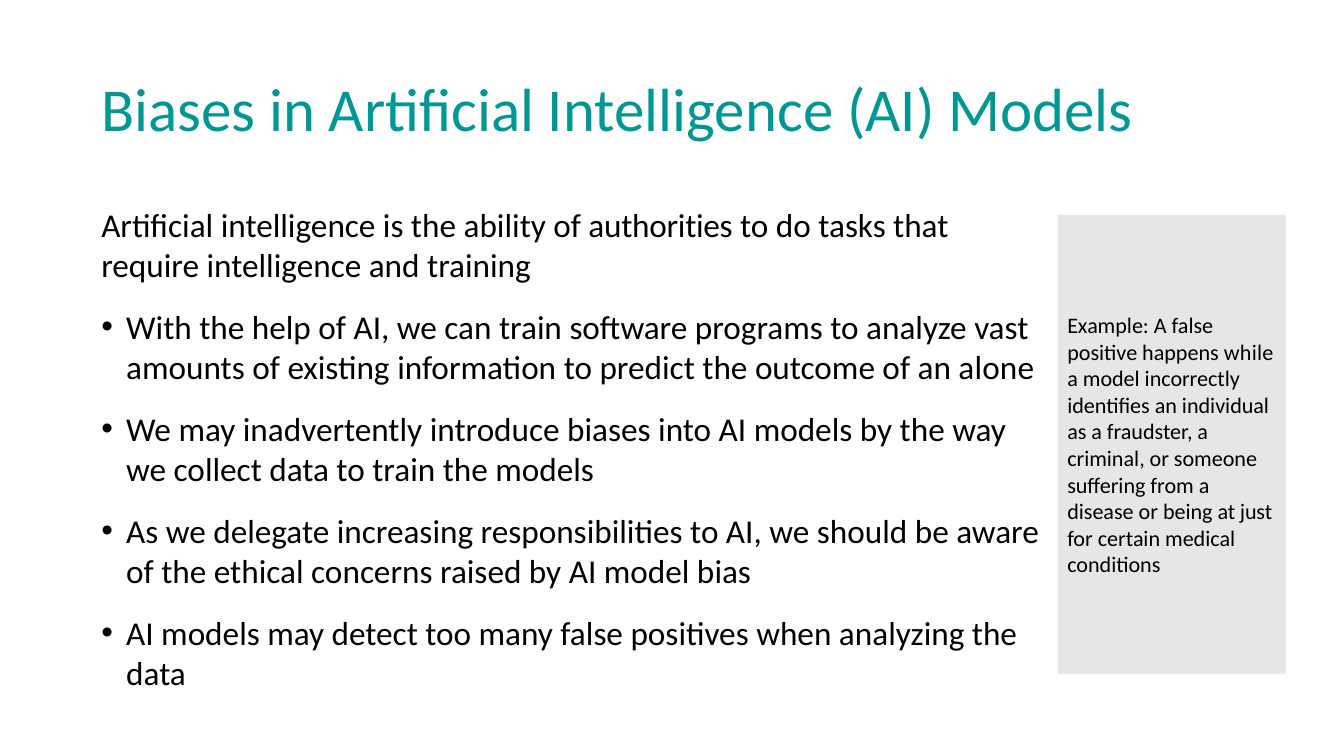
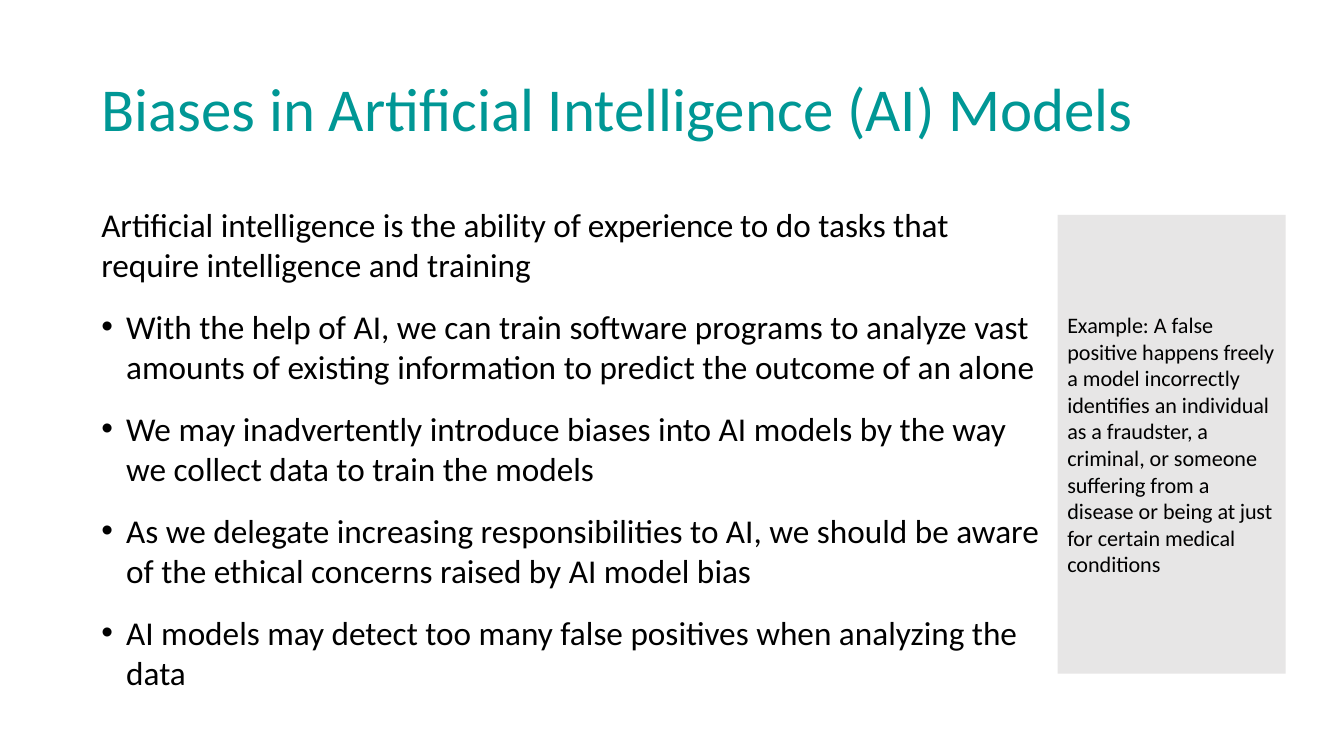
authorities: authorities -> experience (661, 226)
while: while -> freely (1249, 353)
